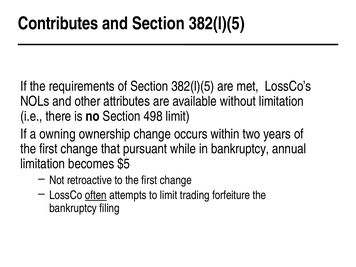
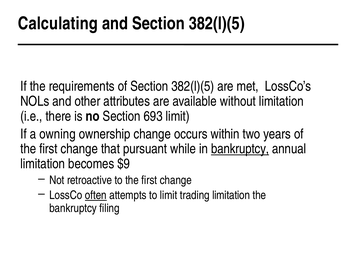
Contributes: Contributes -> Calculating (58, 24)
498: 498 -> 693 (153, 116)
bankruptcy underline: none -> present (240, 149)
$5: $5 -> $9 (124, 164)
trading forfeiture: forfeiture -> limitation (231, 195)
